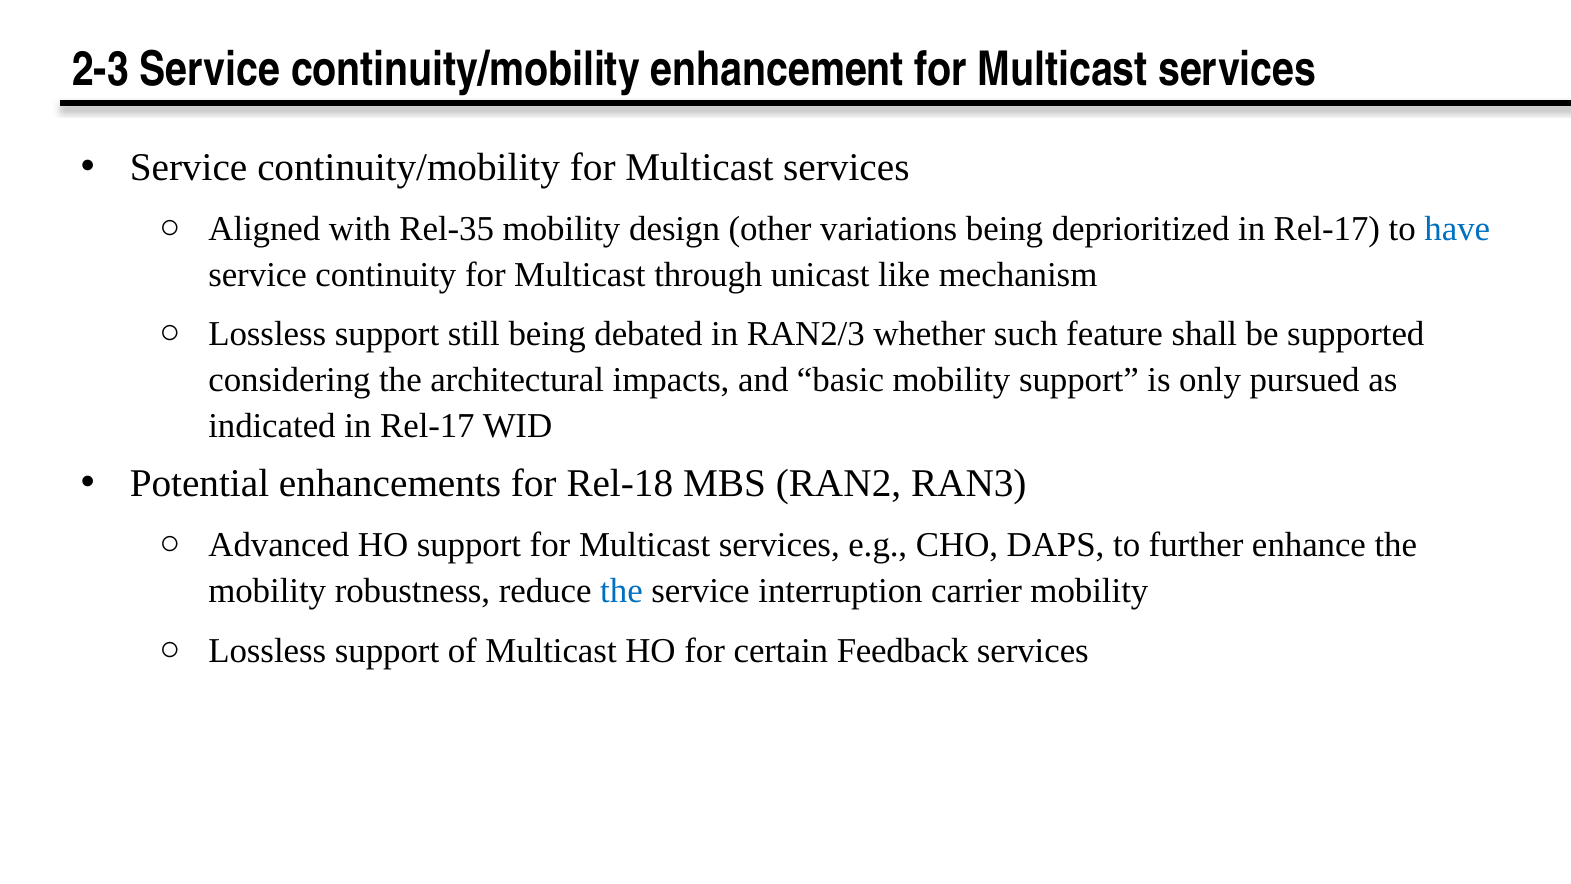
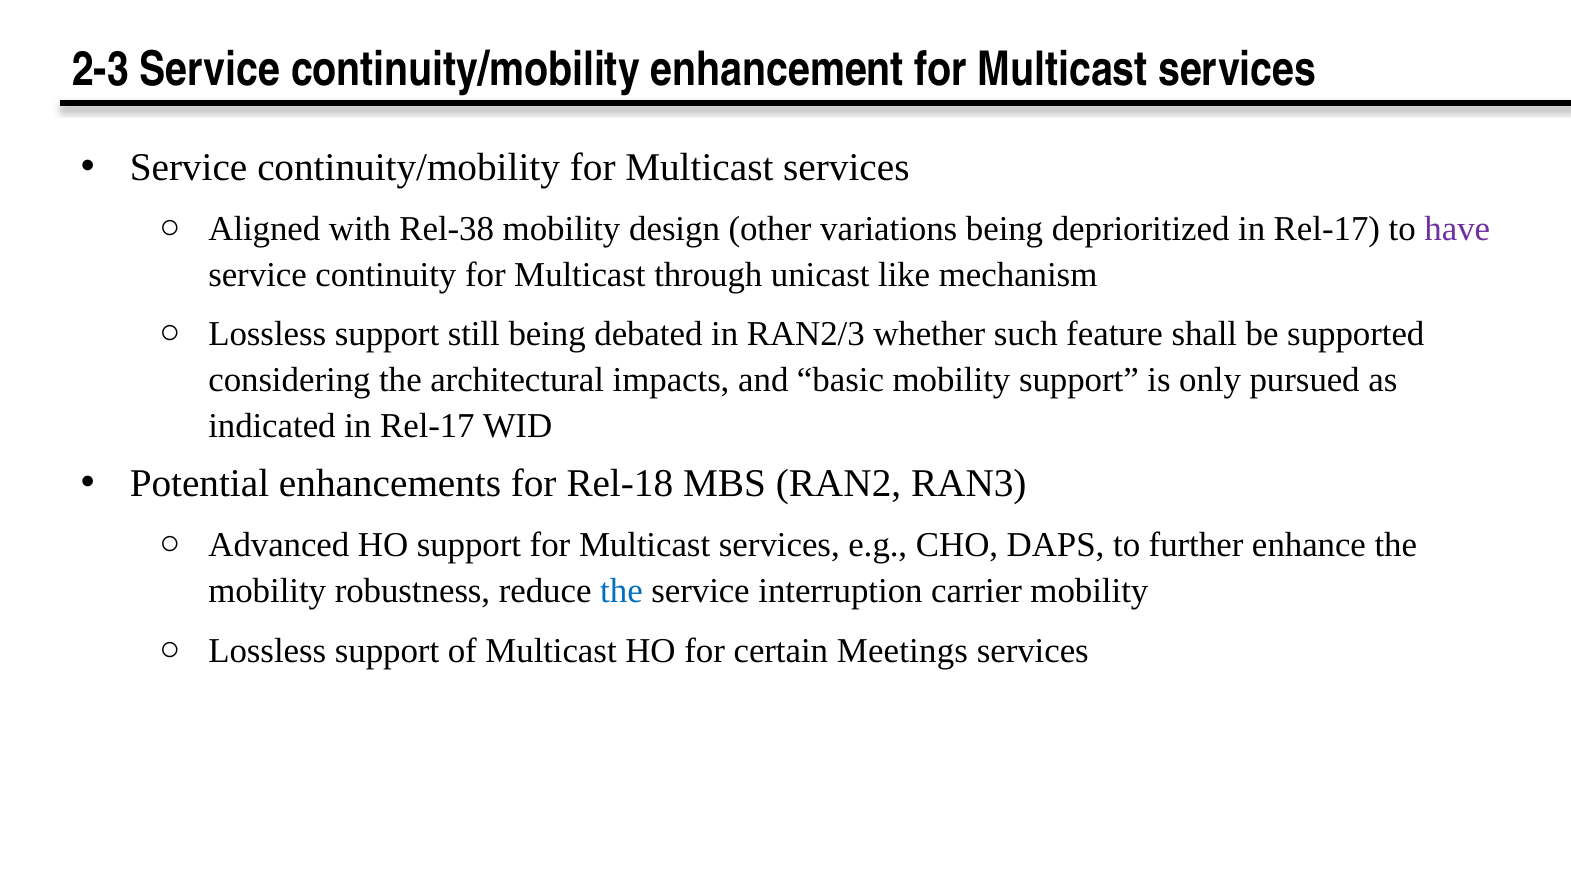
Rel-35: Rel-35 -> Rel-38 (447, 229)
have colour: blue -> purple (1457, 229)
Feedback: Feedback -> Meetings (902, 650)
